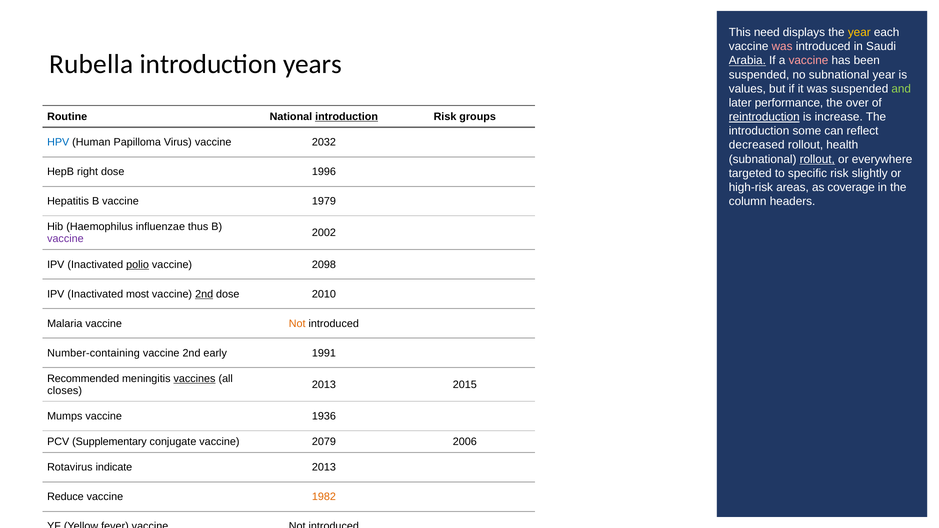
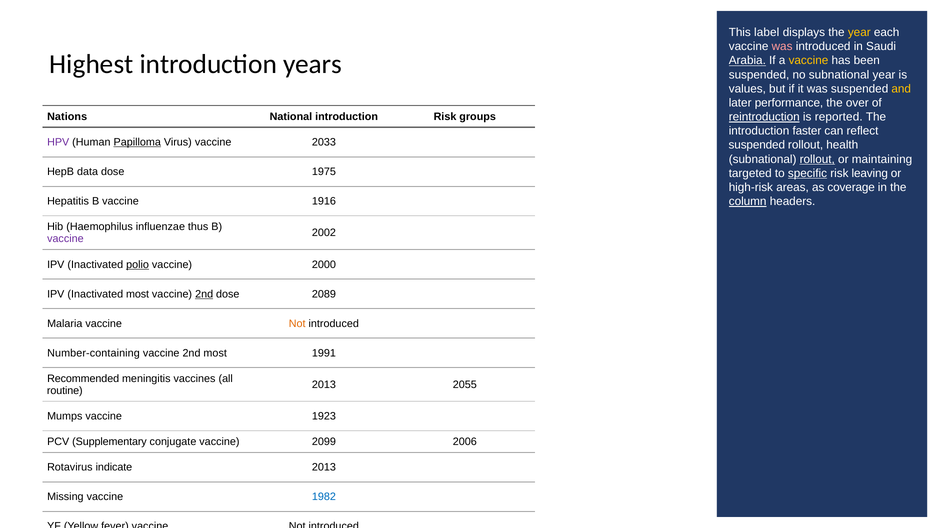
need: need -> label (767, 32)
Rubella: Rubella -> Highest (91, 64)
vaccine colour: pink -> yellow (808, 61)
and colour: light green -> yellow (901, 89)
increase: increase -> reported (839, 117)
Routine: Routine -> Nations (67, 117)
introduction underline: present -> none (347, 117)
some: some -> faster (807, 131)
HPV colour: blue -> purple (58, 142)
Papilloma underline: none -> present (137, 142)
2032: 2032 -> 2033 (324, 142)
decreased: decreased -> suspended (757, 145)
everywhere: everywhere -> maintaining (882, 159)
right: right -> data (88, 172)
1996: 1996 -> 1975 (324, 172)
specific underline: none -> present (807, 173)
slightly: slightly -> leaving (870, 173)
column underline: none -> present (748, 201)
1979: 1979 -> 1916 (324, 201)
2098: 2098 -> 2000 (324, 265)
2010: 2010 -> 2089 (324, 294)
2nd early: early -> most (215, 353)
vaccines underline: present -> none (194, 379)
2015: 2015 -> 2055 (465, 385)
closes: closes -> routine (65, 391)
1936: 1936 -> 1923 (324, 416)
2079: 2079 -> 2099 (324, 442)
Reduce: Reduce -> Missing (65, 497)
1982 colour: orange -> blue (324, 497)
